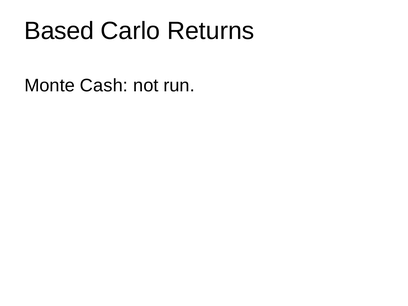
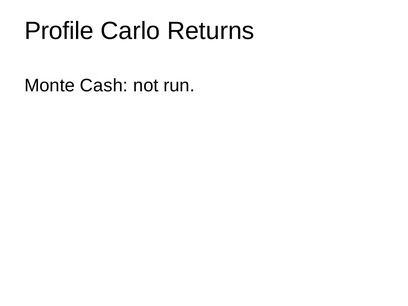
Based: Based -> Profile (59, 31)
